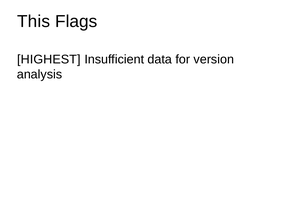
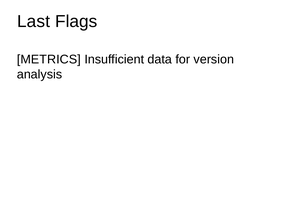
This: This -> Last (34, 21)
HIGHEST: HIGHEST -> METRICS (49, 59)
